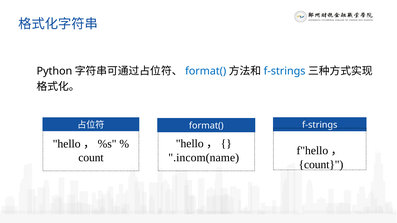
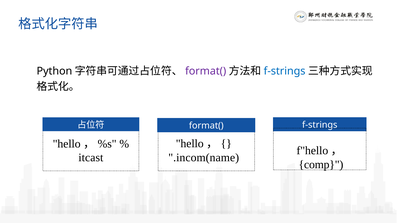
format( colour: blue -> purple (206, 71)
count: count -> itcast (91, 158)
count: count -> comp (321, 165)
